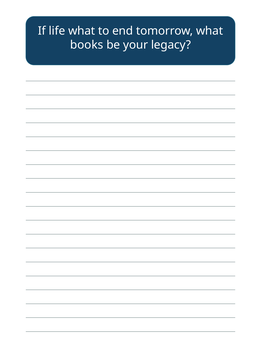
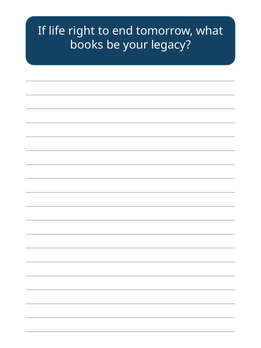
life what: what -> right (82, 31)
